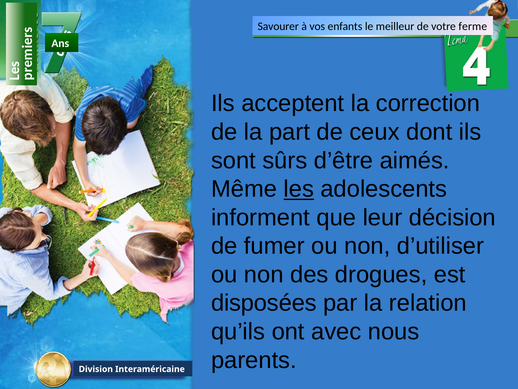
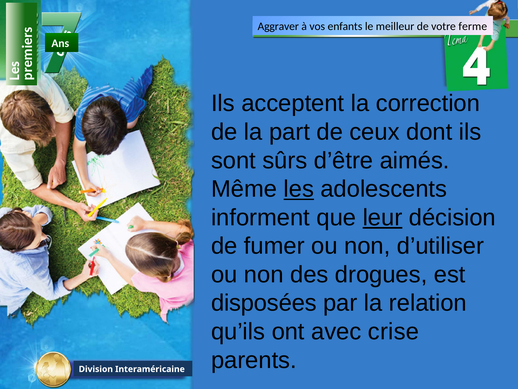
Savourer: Savourer -> Aggraver (278, 26)
leur underline: none -> present (382, 217)
nous: nous -> crise (393, 331)
